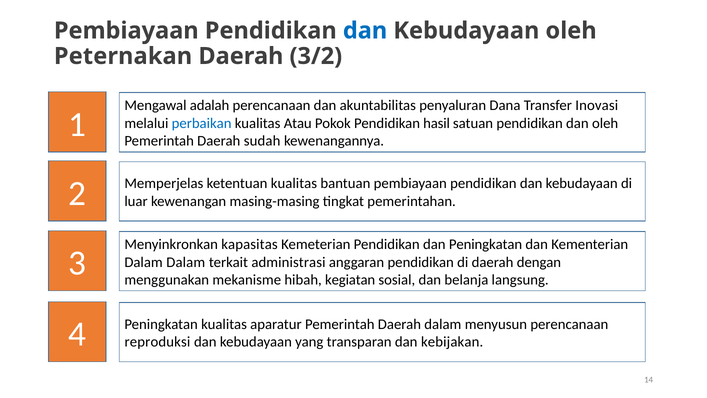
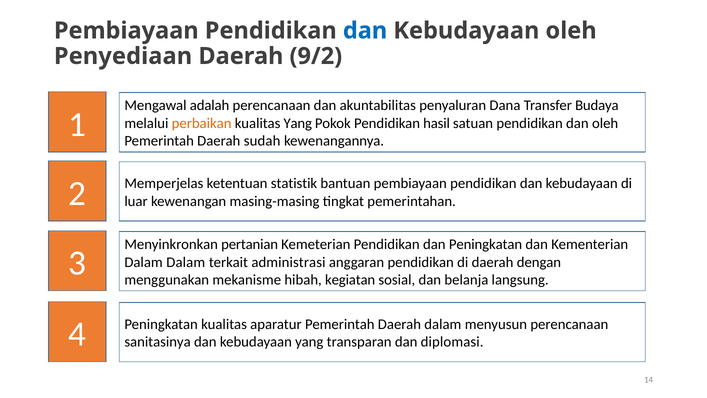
Peternakan: Peternakan -> Penyediaan (123, 56)
3/2: 3/2 -> 9/2 (316, 56)
Inovasi: Inovasi -> Budaya (597, 106)
perbaikan colour: blue -> orange (202, 123)
kualitas Atau: Atau -> Yang (298, 123)
ketentuan kualitas: kualitas -> statistik (294, 183)
kapasitas: kapasitas -> pertanian (250, 244)
reproduksi: reproduksi -> sanitasinya (158, 342)
kebijakan: kebijakan -> diplomasi (452, 342)
